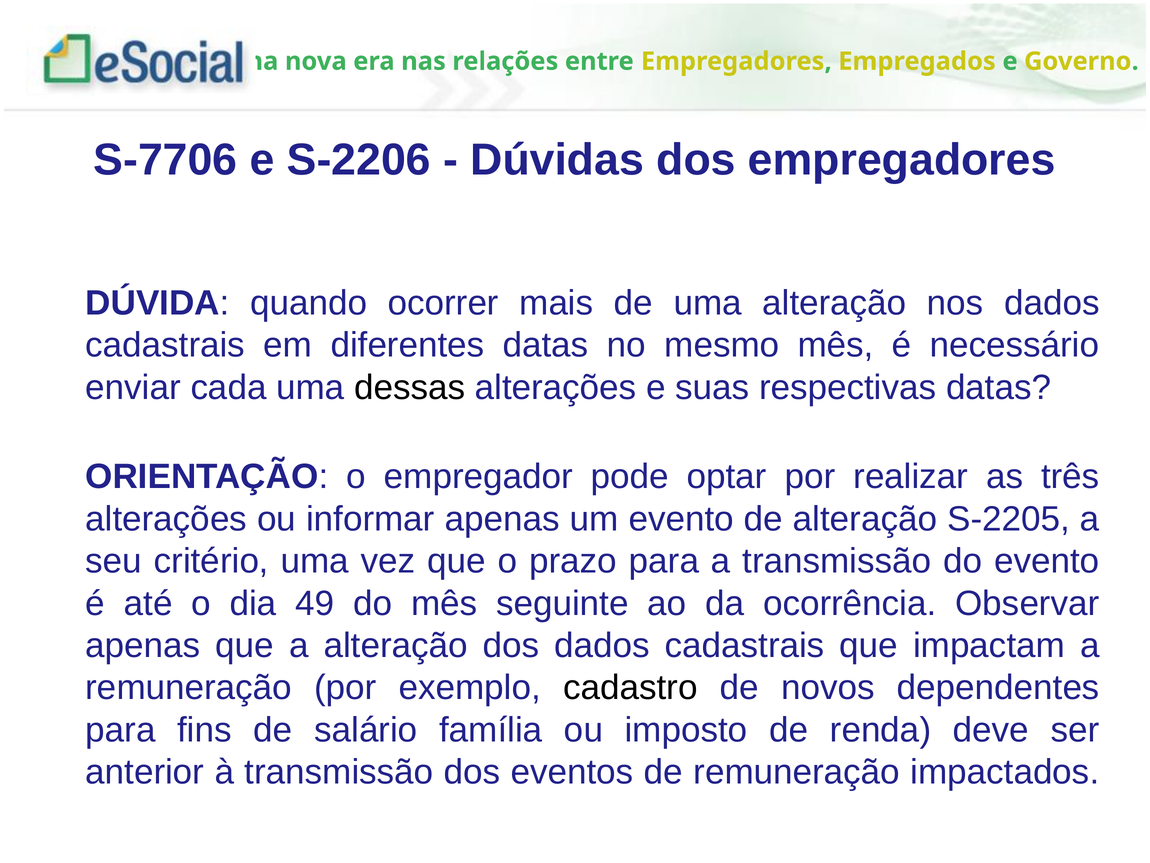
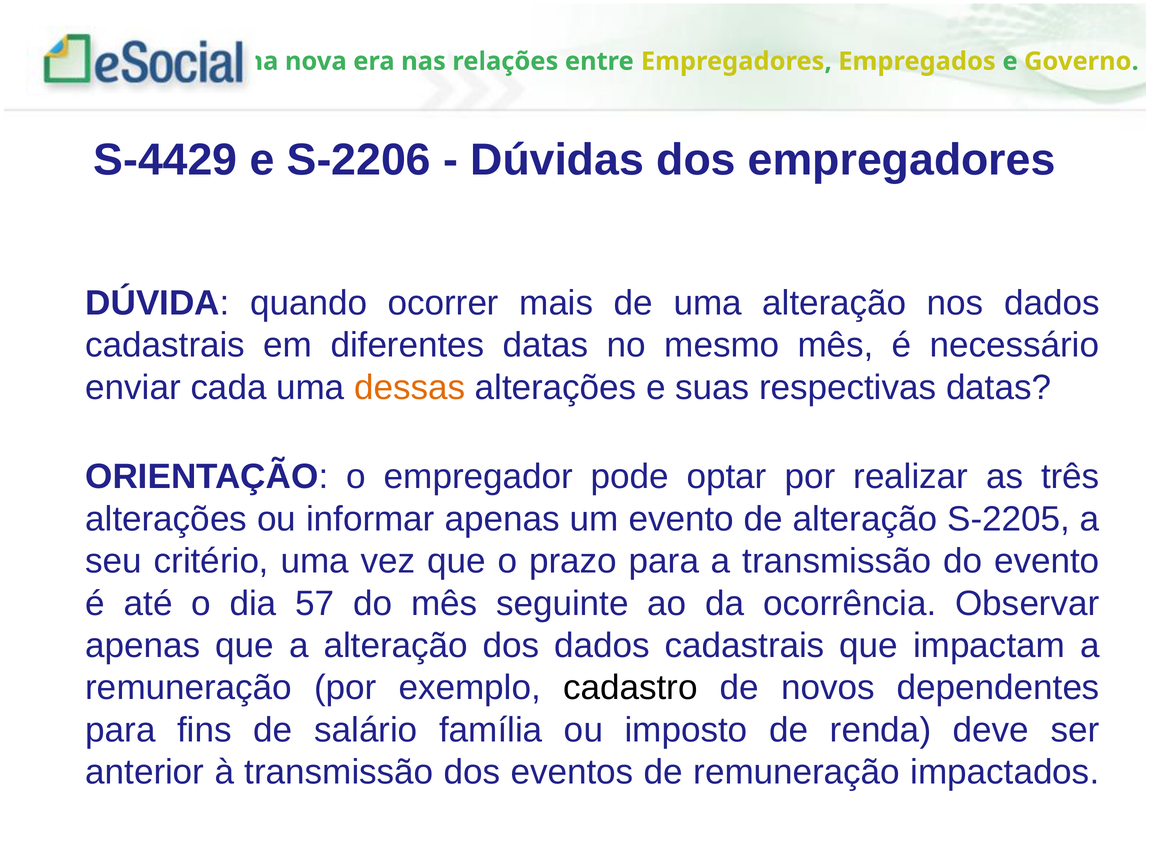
S-7706: S-7706 -> S-4429 (165, 160)
dessas colour: black -> orange (410, 387)
49: 49 -> 57 (315, 603)
